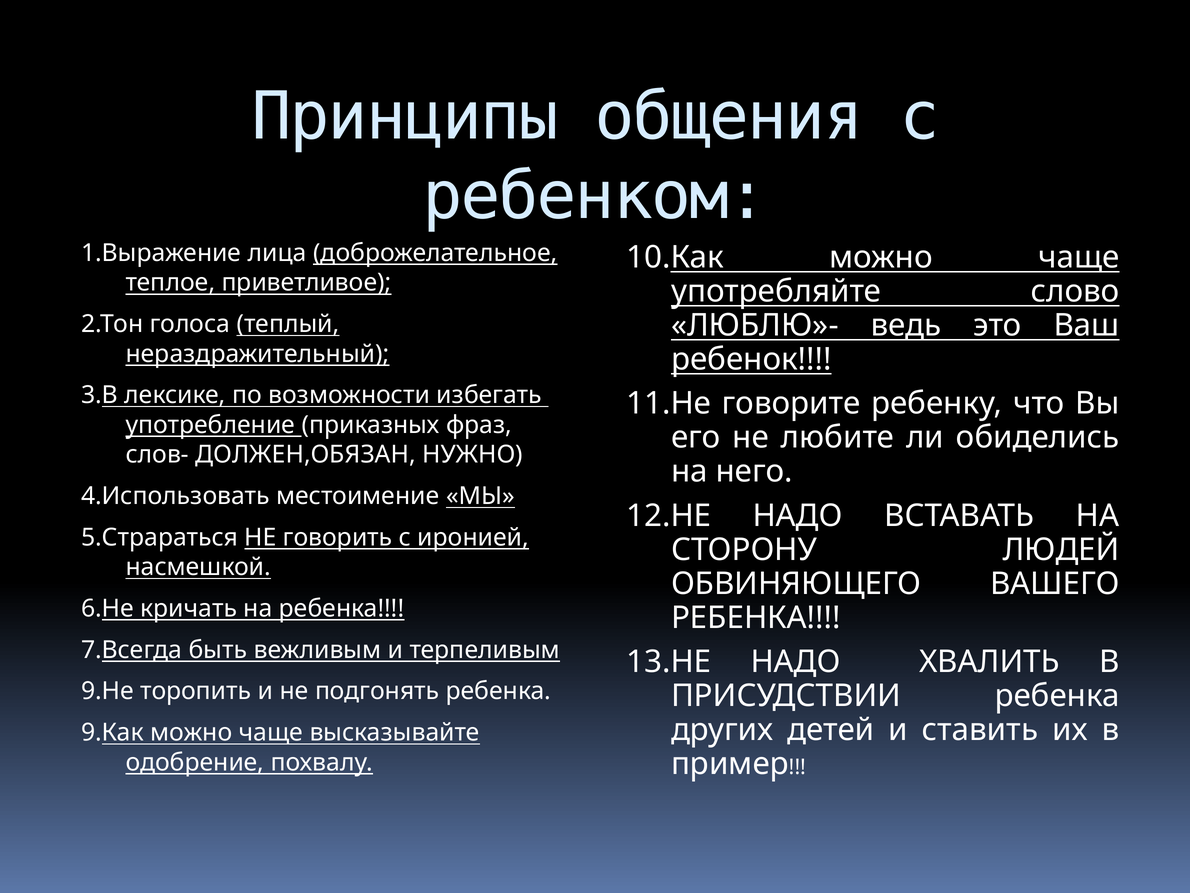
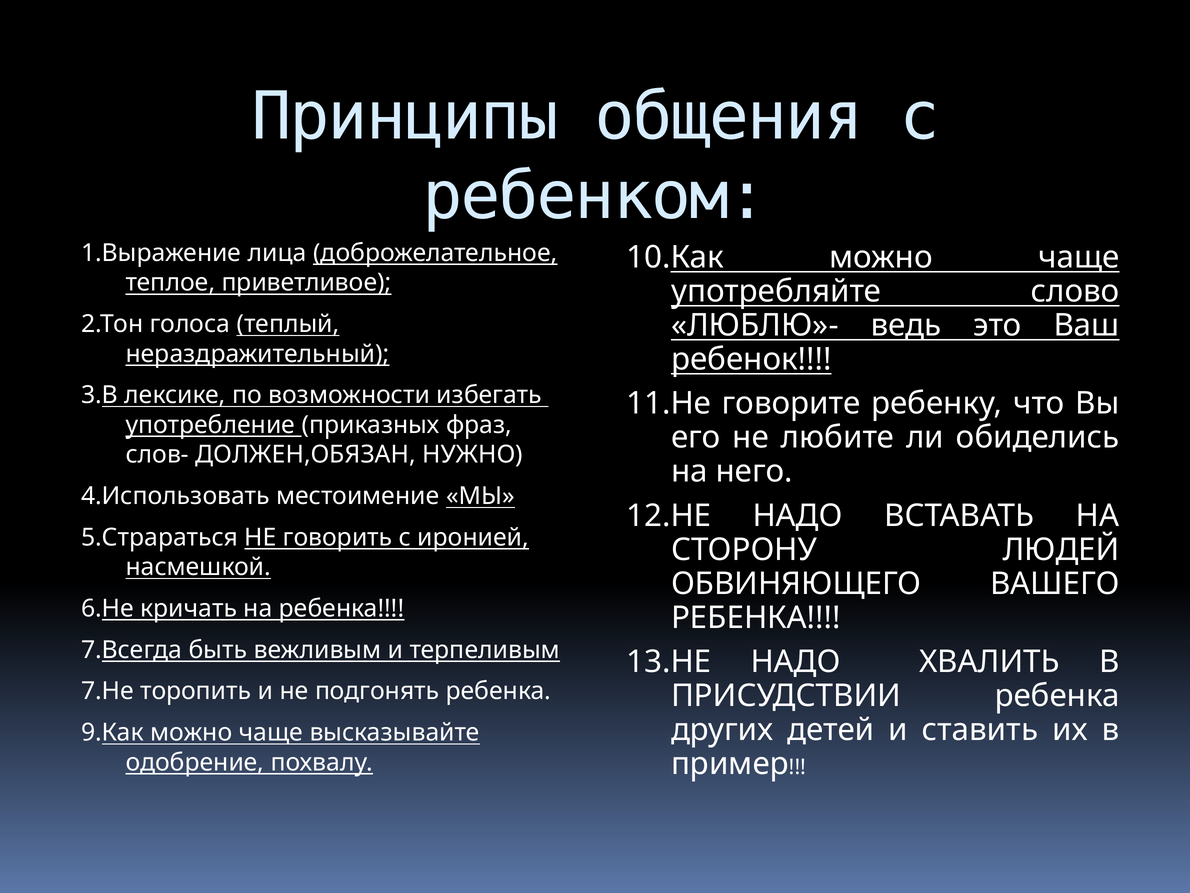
9.Не: 9.Не -> 7.Не (107, 691)
